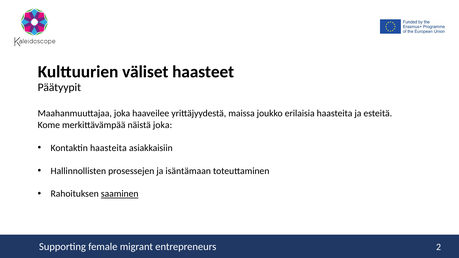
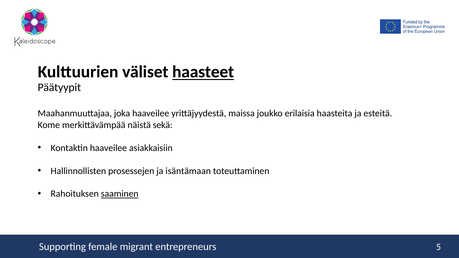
haasteet underline: none -> present (203, 72)
näistä joka: joka -> sekä (163, 125)
Kontaktin haasteita: haasteita -> haaveilee (108, 148)
2: 2 -> 5 (439, 247)
